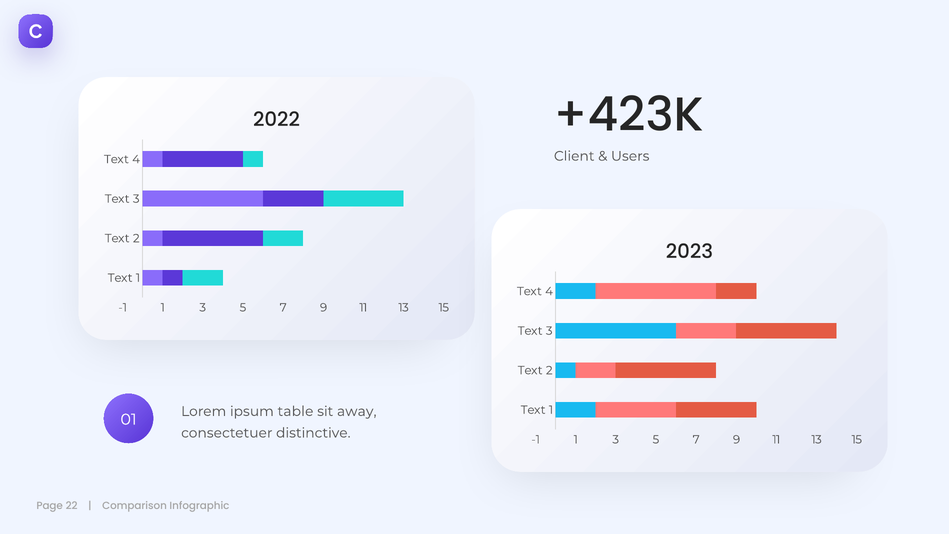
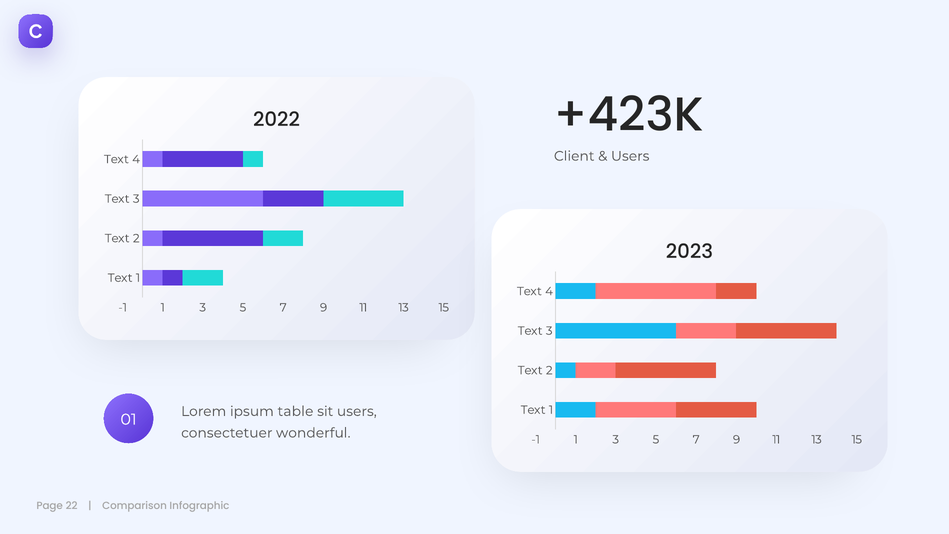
sit away: away -> users (357, 411)
distinctive: distinctive -> wonderful (313, 433)
